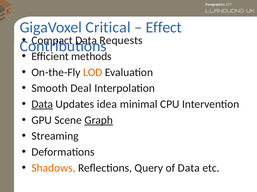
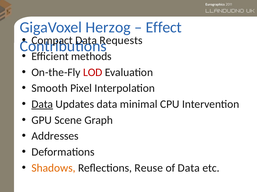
Critical: Critical -> Herzog (108, 27)
LOD colour: orange -> red (93, 73)
Deal: Deal -> Pixel (81, 89)
Updates idea: idea -> data (107, 105)
Graph underline: present -> none (99, 121)
Streaming: Streaming -> Addresses (55, 137)
Query: Query -> Reuse (149, 169)
